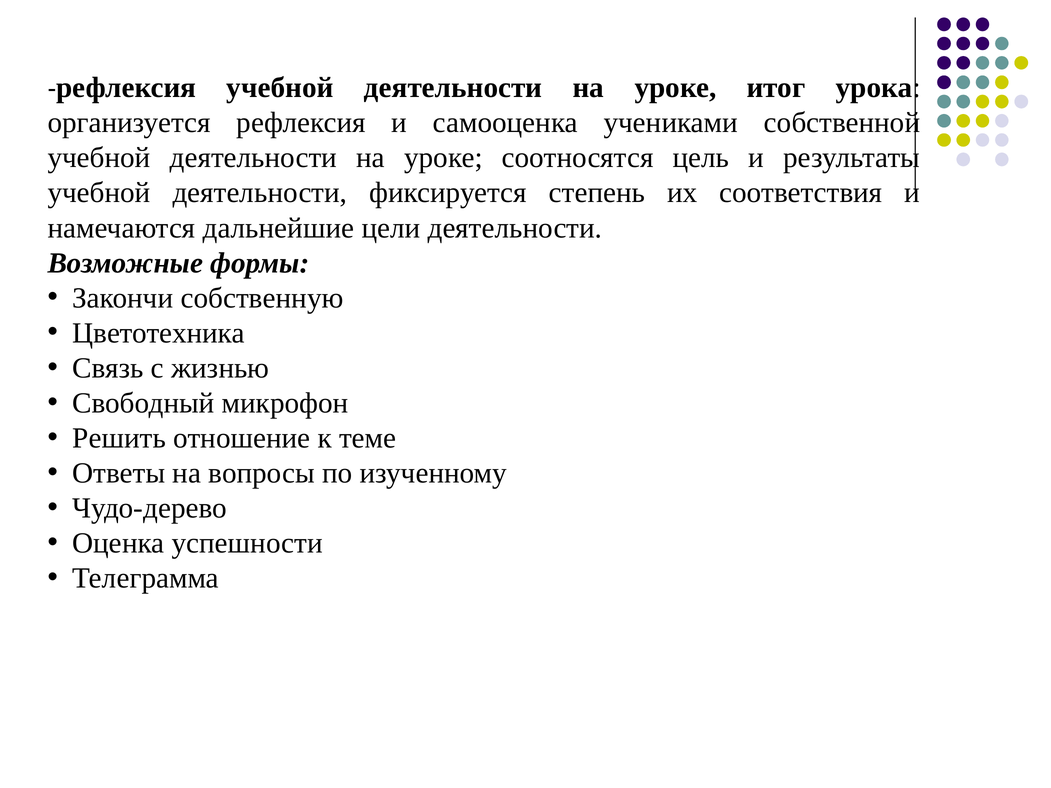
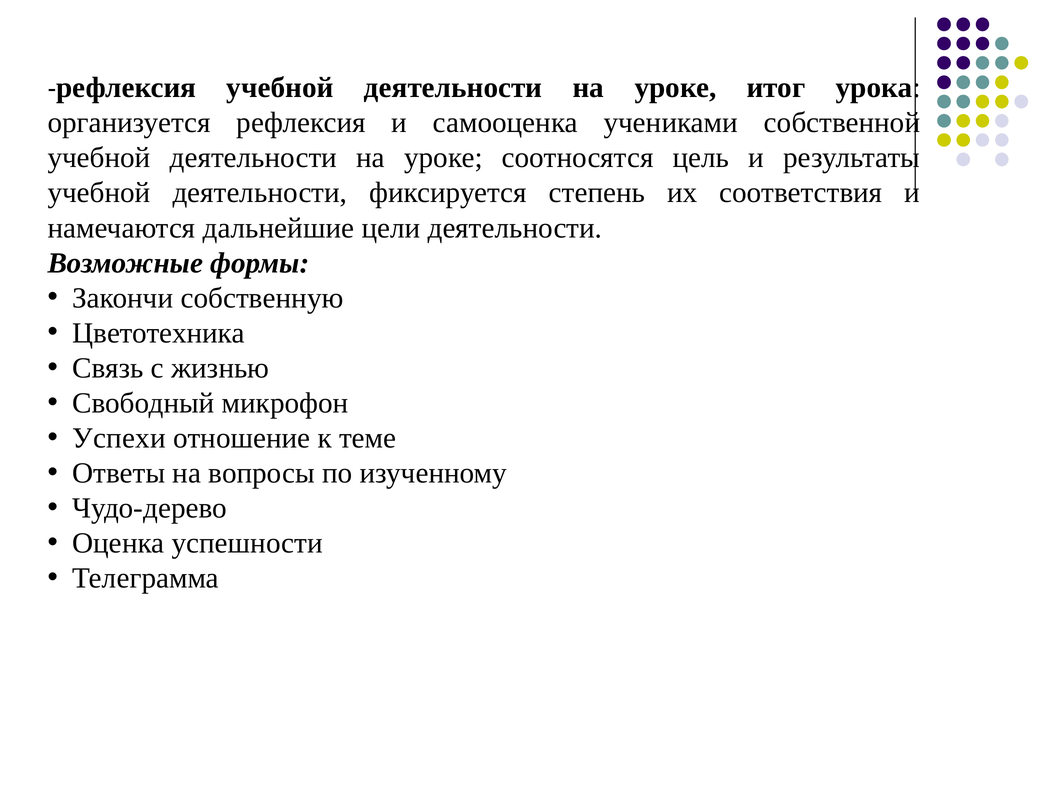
Решить: Решить -> Успехи (119, 438)
